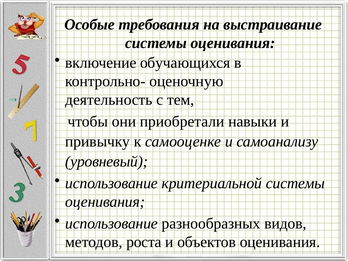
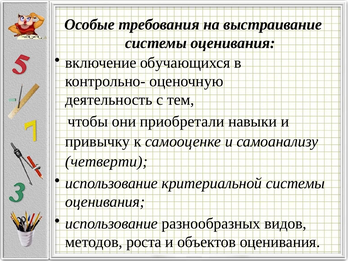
уровневый: уровневый -> четверти (106, 162)
